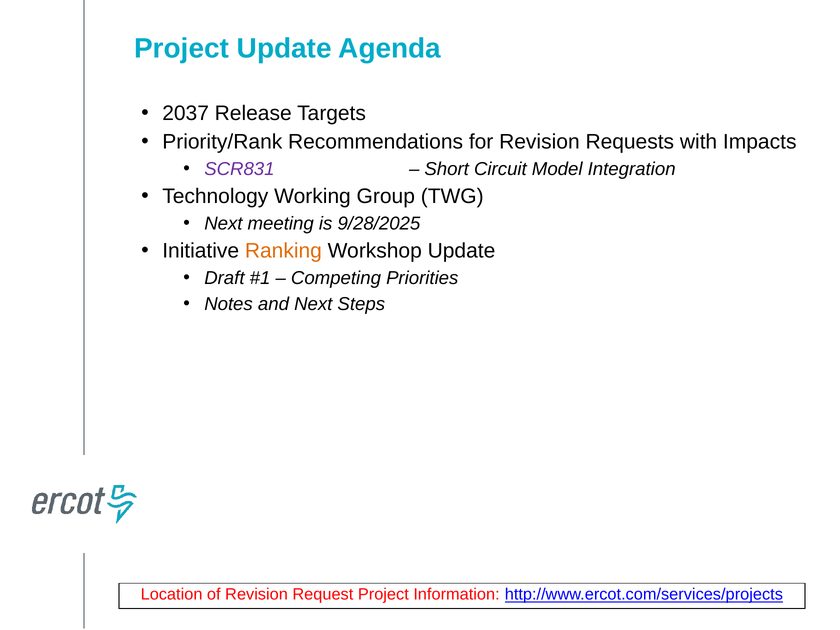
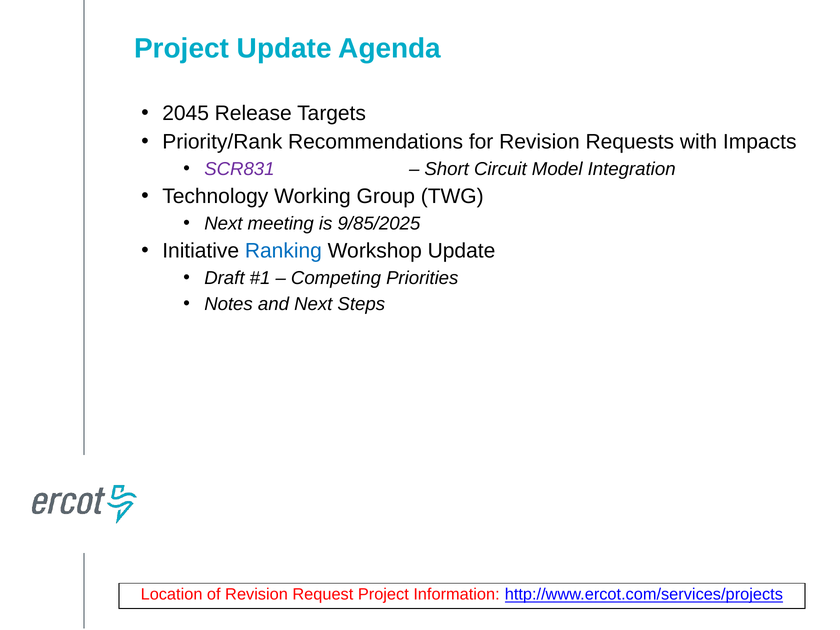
2037: 2037 -> 2045 (186, 113)
9/28/2025: 9/28/2025 -> 9/85/2025 (379, 224)
Ranking colour: orange -> blue (283, 251)
